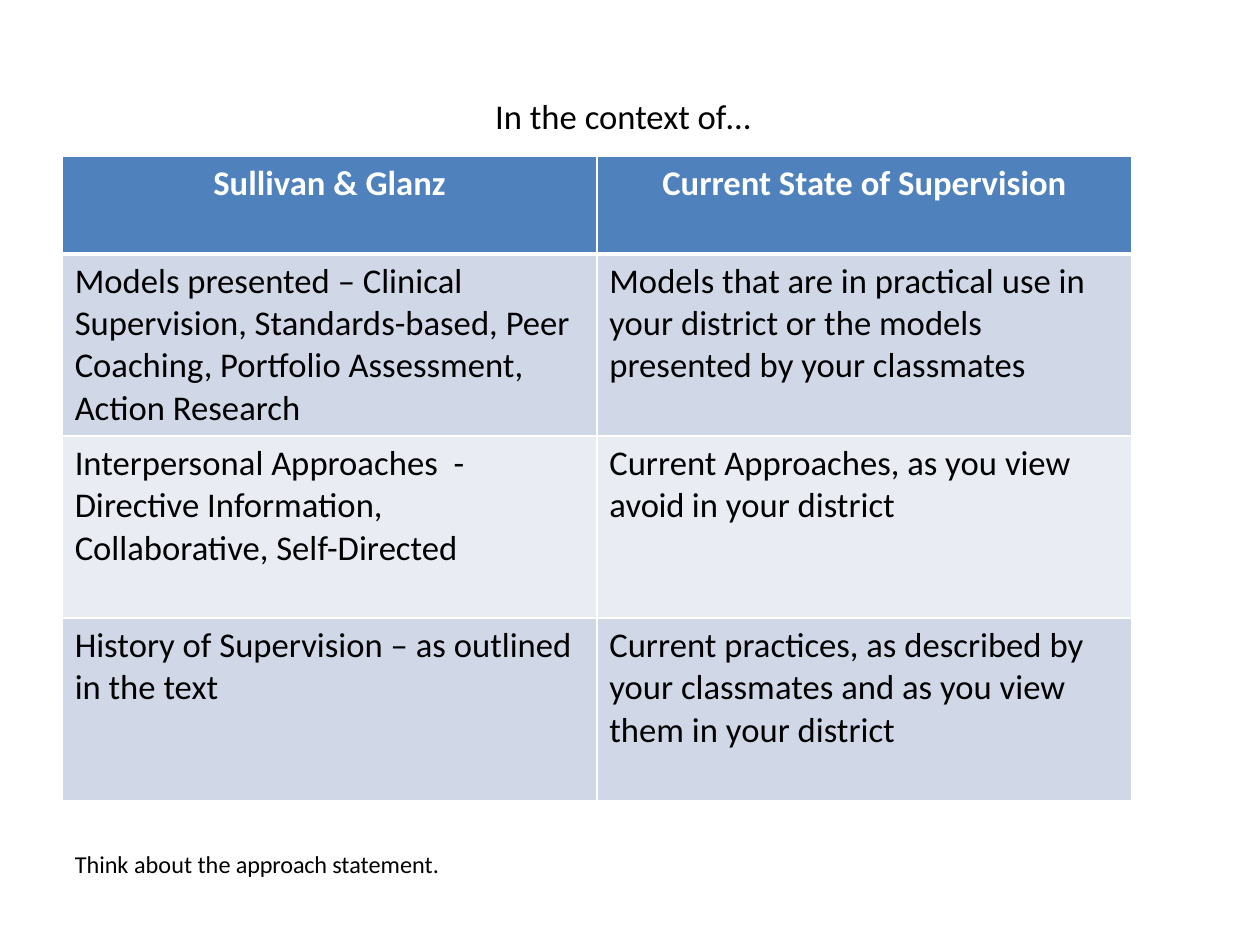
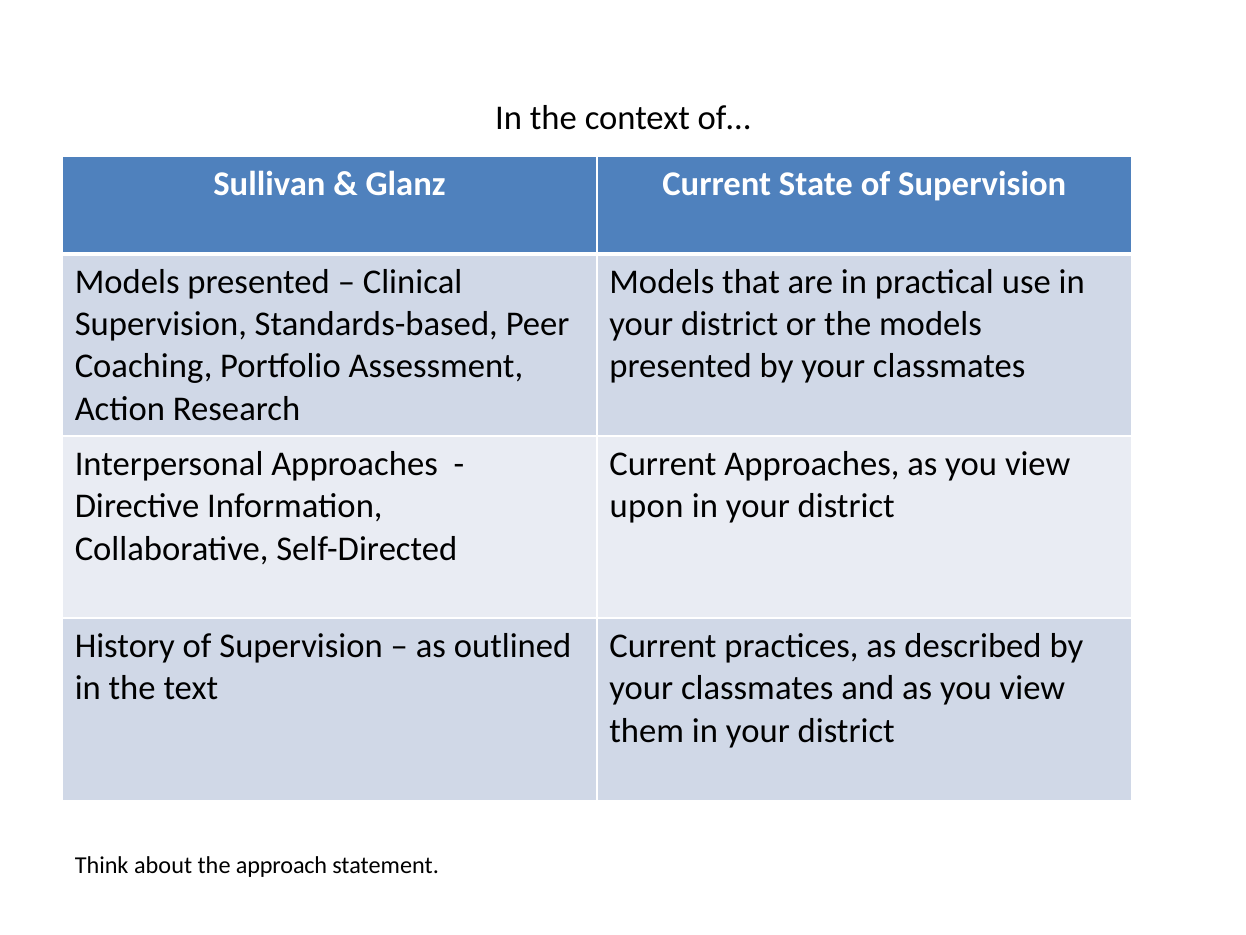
avoid: avoid -> upon (647, 506)
